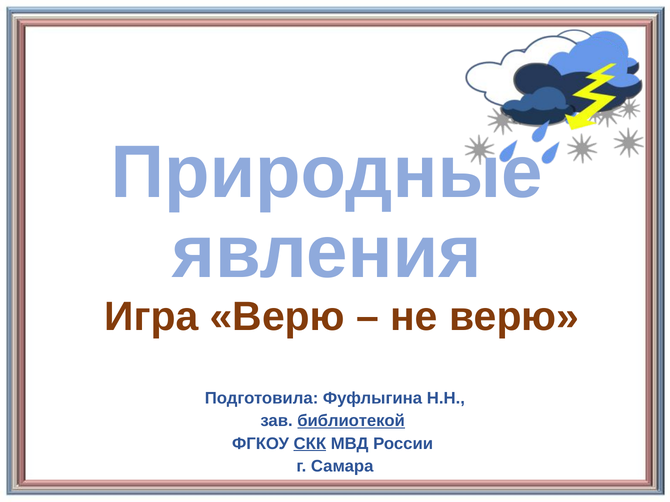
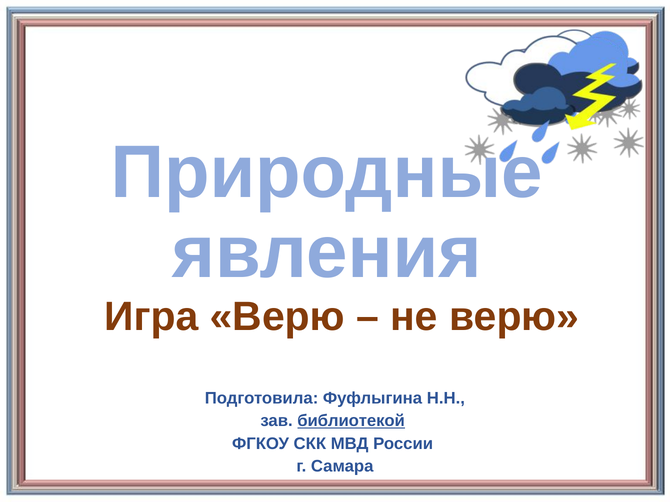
СКК underline: present -> none (310, 444)
